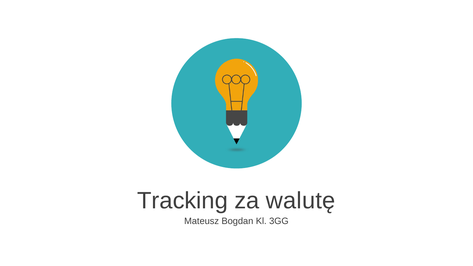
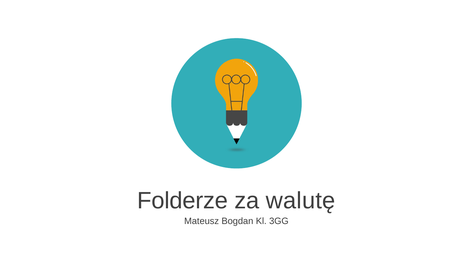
Tracking: Tracking -> Folderze (183, 201)
